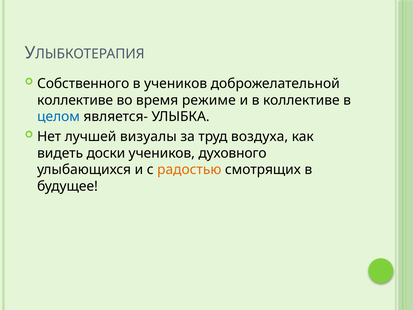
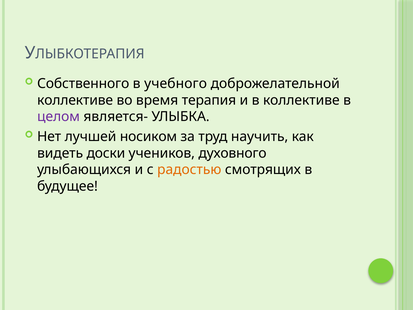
в учеников: учеников -> учебного (176, 84)
режиме: режиме -> терапия (209, 100)
целом colour: blue -> purple (59, 117)
визуалы: визуалы -> носиком (148, 137)
воздуха: воздуха -> научить (260, 137)
